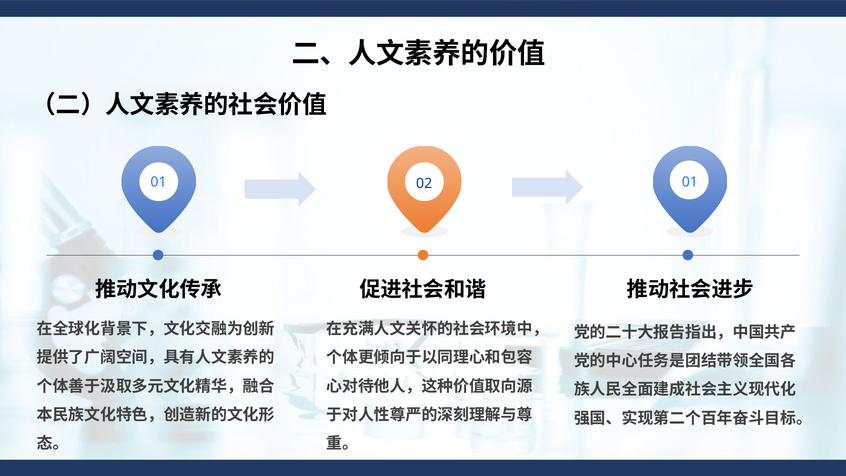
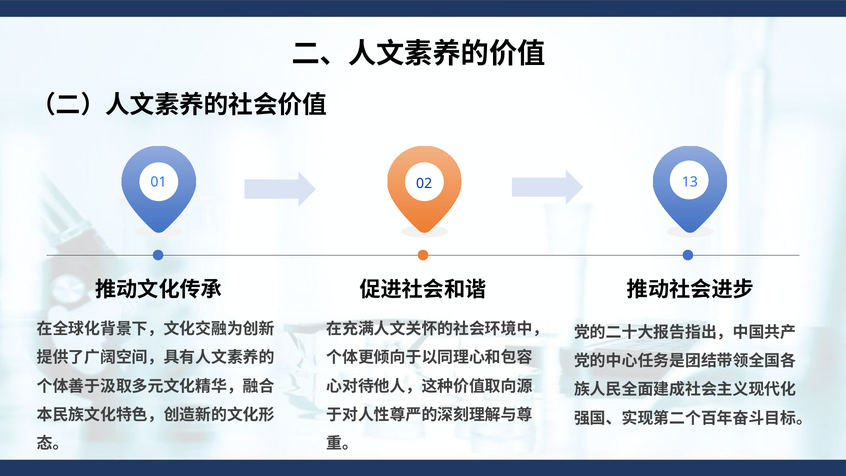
01 01: 01 -> 13 (690, 182)
